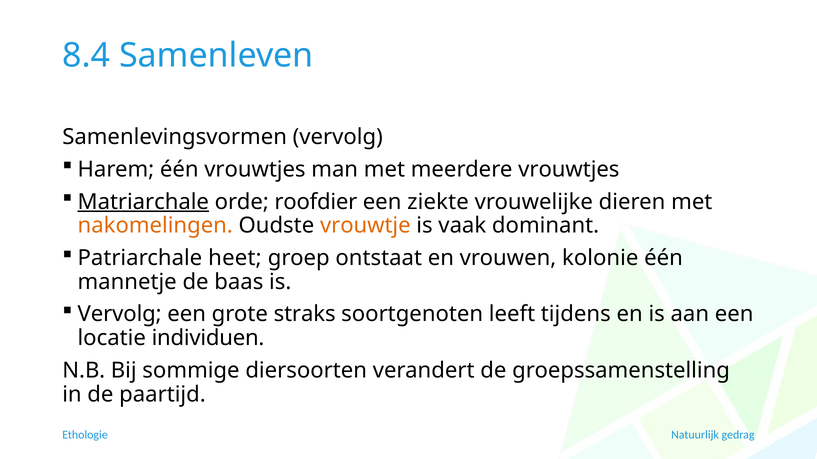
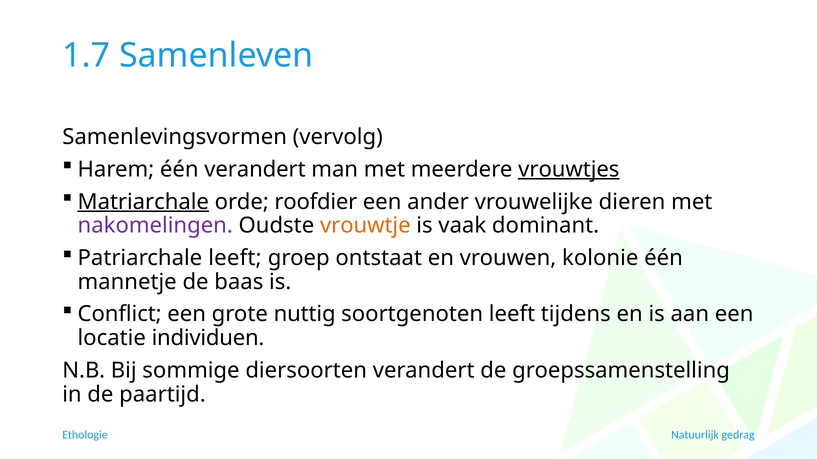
8.4: 8.4 -> 1.7 (86, 56)
één vrouwtjes: vrouwtjes -> verandert (255, 170)
vrouwtjes underline: none -> present (569, 170)
ziekte: ziekte -> ander (438, 202)
nakomelingen colour: orange -> purple (155, 226)
Patriarchale heet: heet -> leeft (235, 258)
Vervolg: Vervolg -> Conflict (120, 315)
straks: straks -> nuttig (305, 315)
